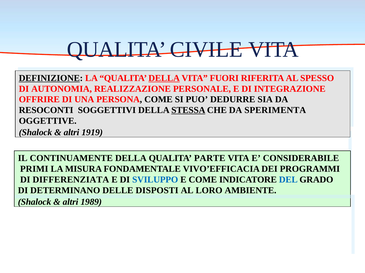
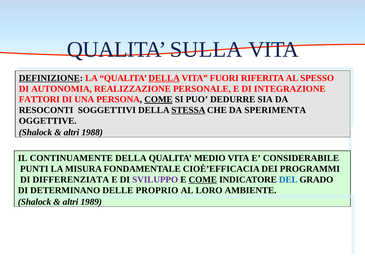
CIVILE: CIVILE -> SULLA (206, 50)
OFFRIRE: OFFRIRE -> FATTORI (39, 100)
COME underline: none -> present (158, 100)
1919: 1919 -> 1988 (92, 133)
PARTE: PARTE -> MEDIO (210, 159)
PRIMI: PRIMI -> PUNTI (34, 169)
VIVO’EFFICACIA: VIVO’EFFICACIA -> CIOÈ’EFFICACIA (221, 169)
SVILUPPO colour: blue -> purple (155, 180)
COME underline: none -> present (203, 180)
DISPOSTI: DISPOSTI -> PROPRIO (157, 191)
